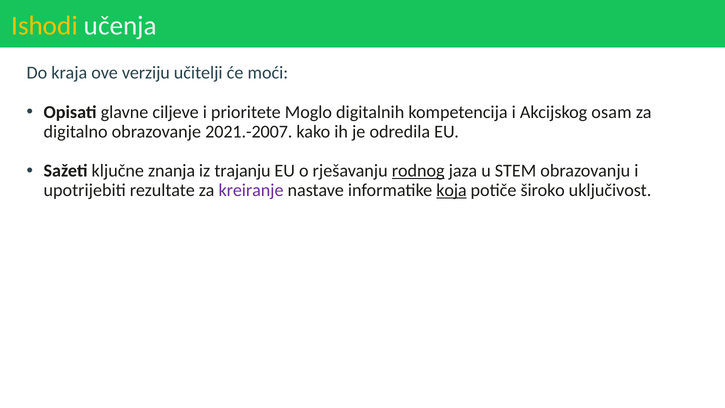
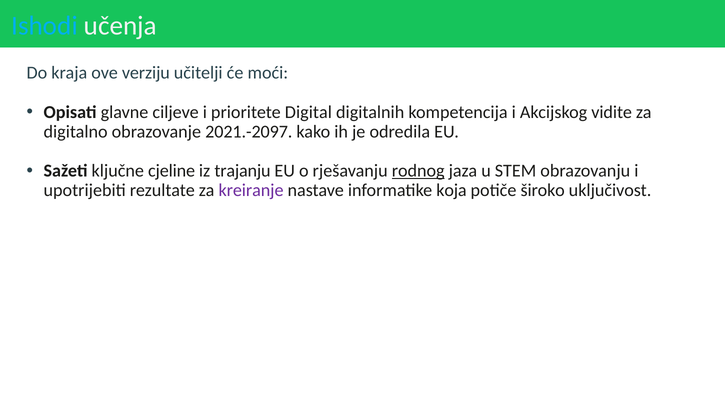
Ishodi colour: yellow -> light blue (45, 26)
Moglo: Moglo -> Digital (308, 112)
osam: osam -> vidite (612, 112)
2021.-2007: 2021.-2007 -> 2021.-2097 (249, 132)
znanja: znanja -> cjeline (172, 171)
koja underline: present -> none (452, 190)
